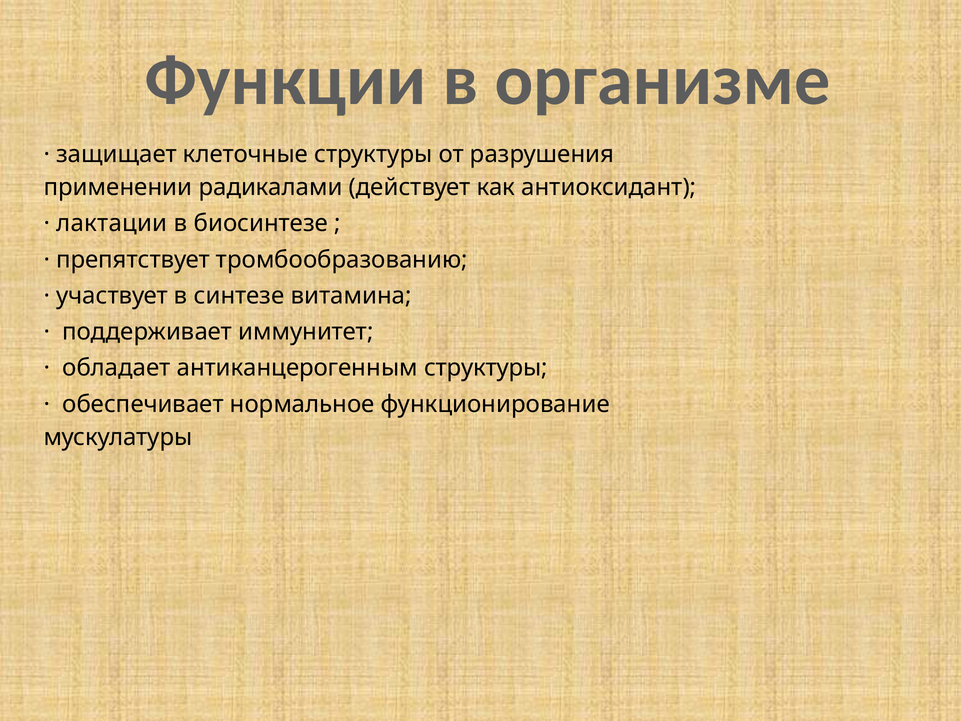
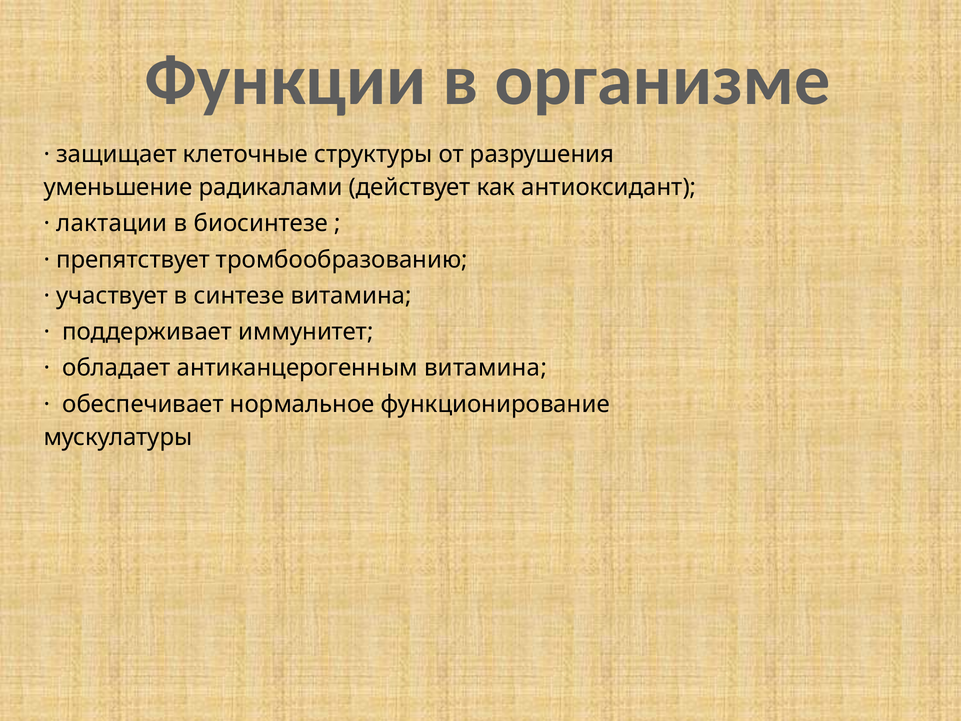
применении: применении -> уменьшение (118, 187)
антиканцерогенным структуры: структуры -> витамина (486, 368)
